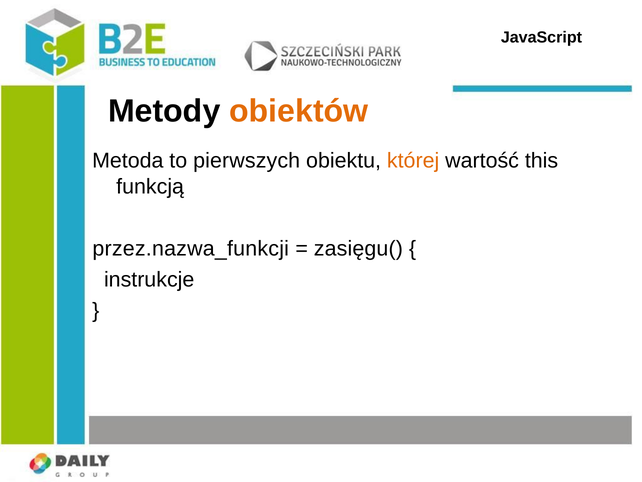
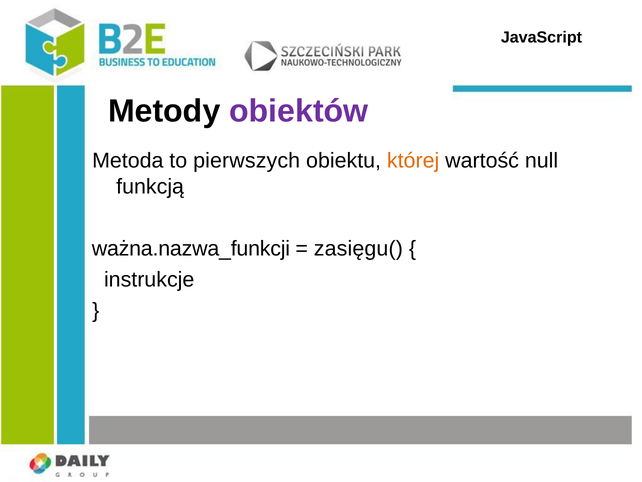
obiektów colour: orange -> purple (299, 111)
this: this -> null (542, 161)
przez.nazwa_funkcji: przez.nazwa_funkcji -> ważna.nazwa_funkcji (191, 248)
